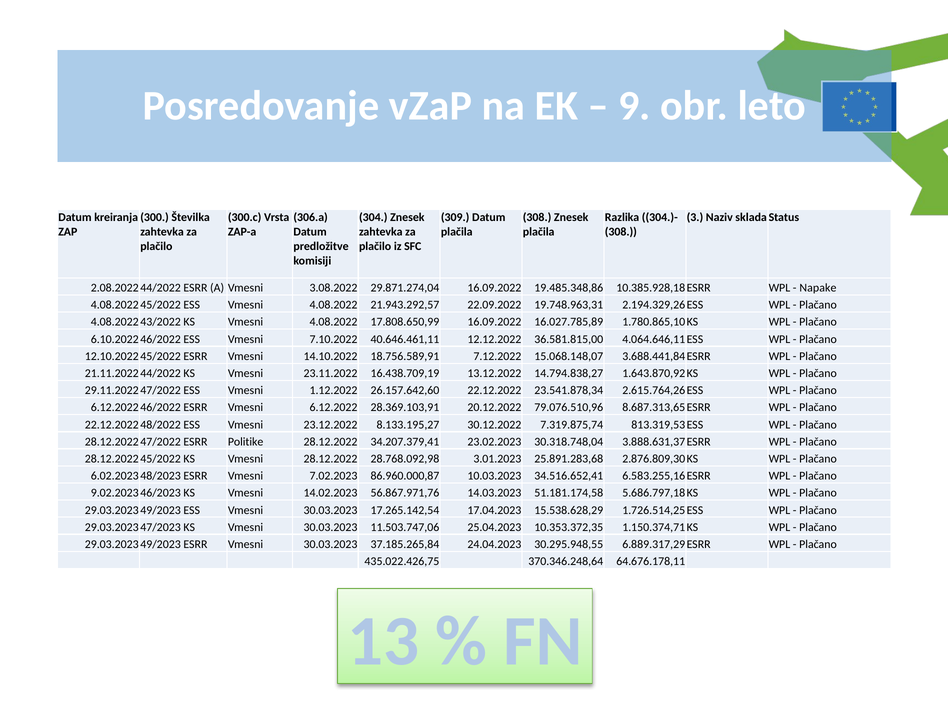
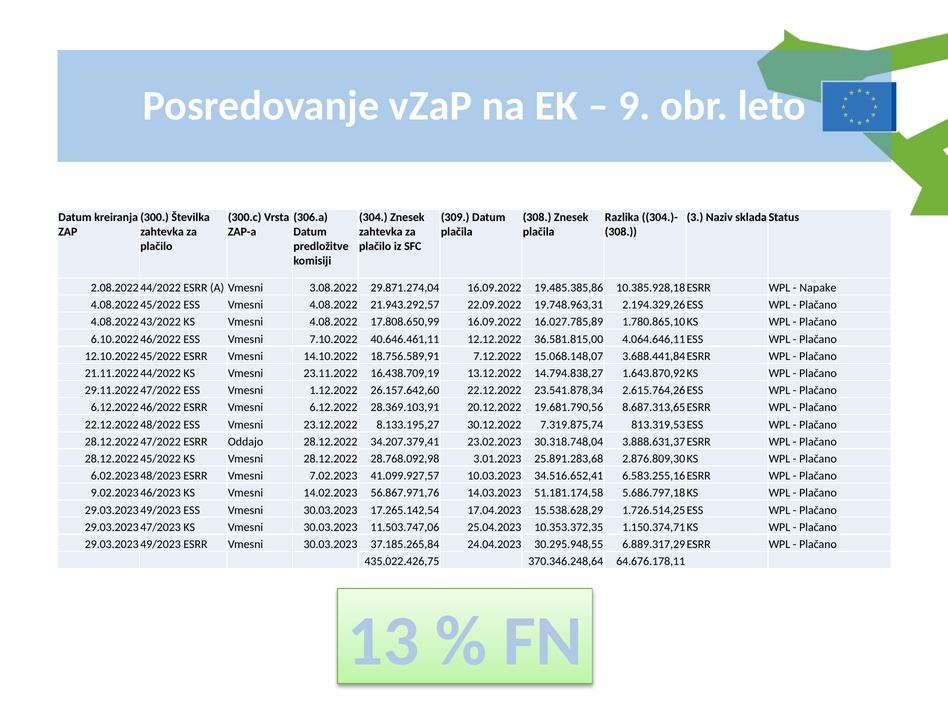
19.485.348,86: 19.485.348,86 -> 19.485.385,86 (569, 288)
79.076.510,96: 79.076.510,96 -> 19.681.790,56 (569, 408)
Politike: Politike -> Oddajo (246, 442)
86.960.000,87: 86.960.000,87 -> 41.099.927,57 (405, 476)
